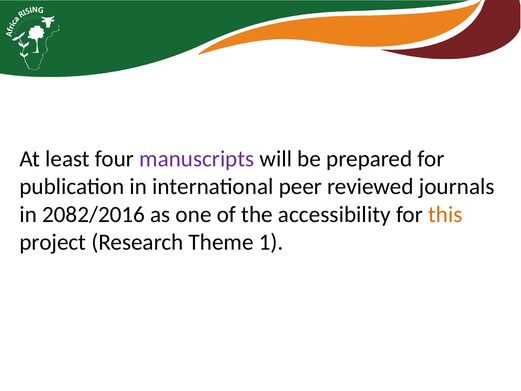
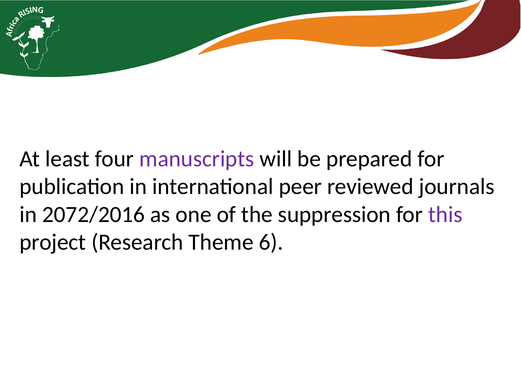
2082/2016: 2082/2016 -> 2072/2016 (94, 214)
accessibility: accessibility -> suppression (334, 214)
this colour: orange -> purple (445, 214)
1: 1 -> 6 (271, 242)
